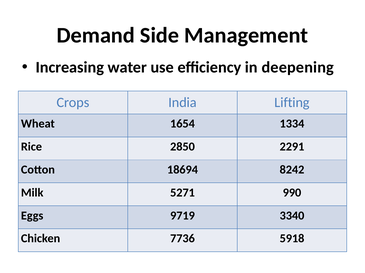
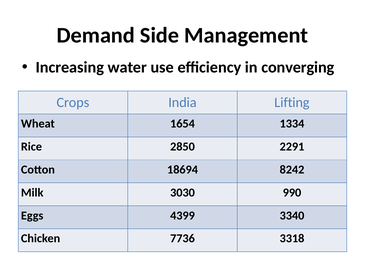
deepening: deepening -> converging (298, 67)
5271: 5271 -> 3030 (183, 193)
9719: 9719 -> 4399 (183, 216)
5918: 5918 -> 3318 (292, 239)
